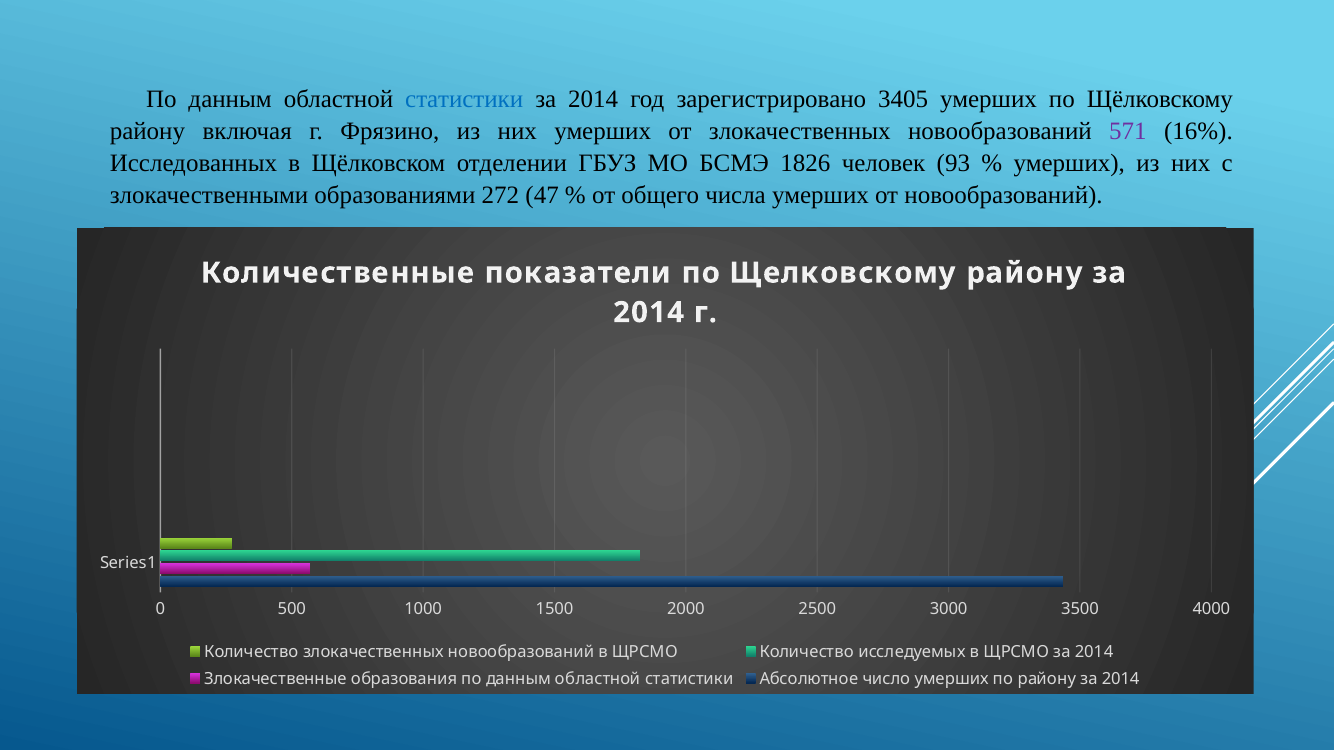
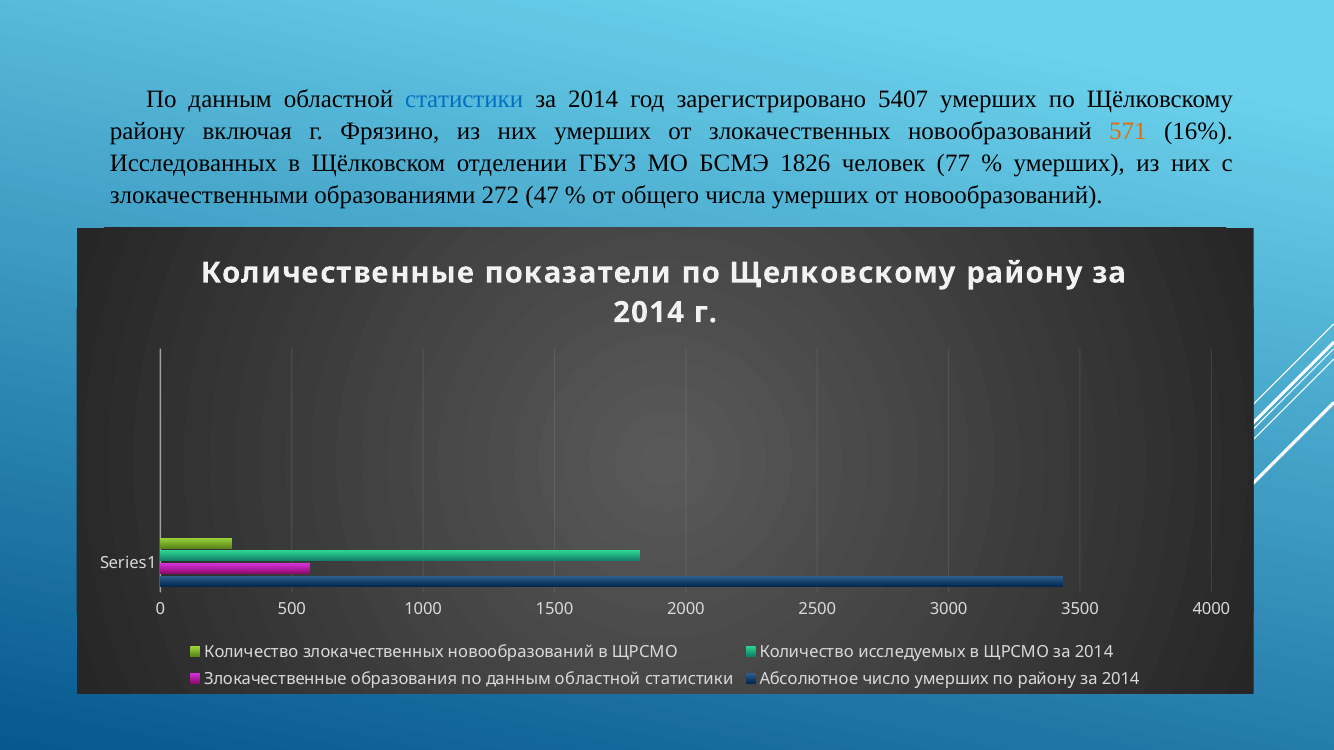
3405: 3405 -> 5407 (903, 99)
571 colour: purple -> orange (1128, 132)
93: 93 -> 77 (953, 164)
